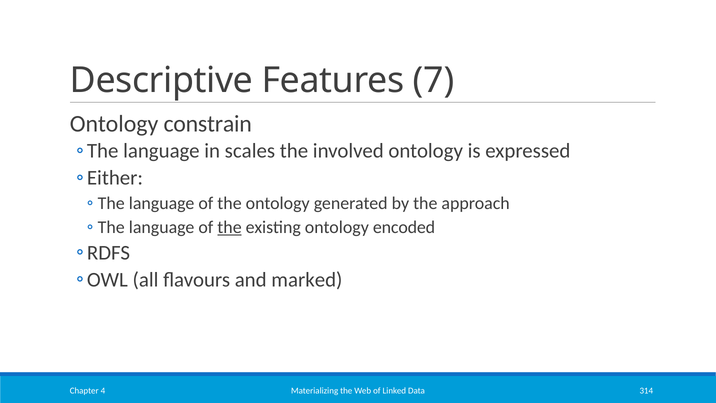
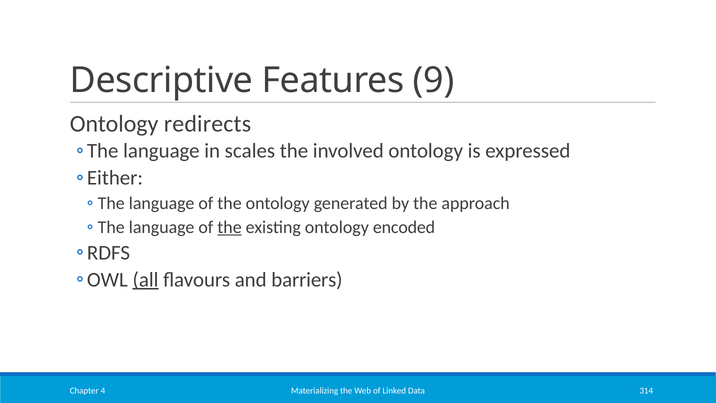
7: 7 -> 9 (434, 80)
constrain: constrain -> redirects (207, 124)
all underline: none -> present (145, 280)
marked: marked -> barriers (307, 280)
